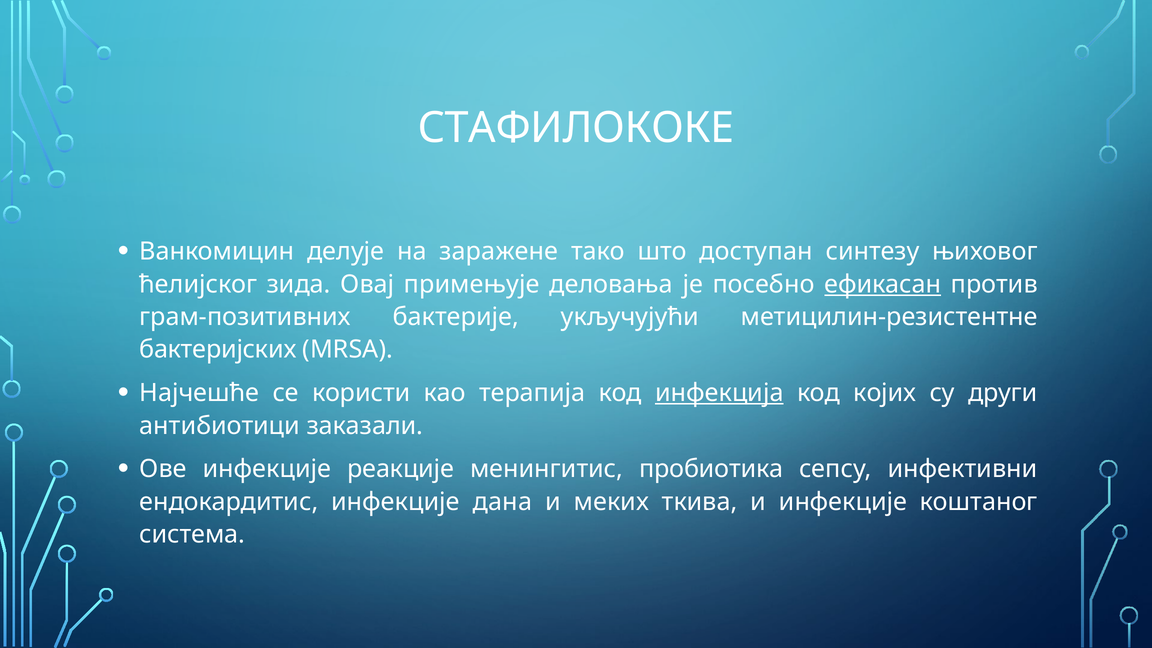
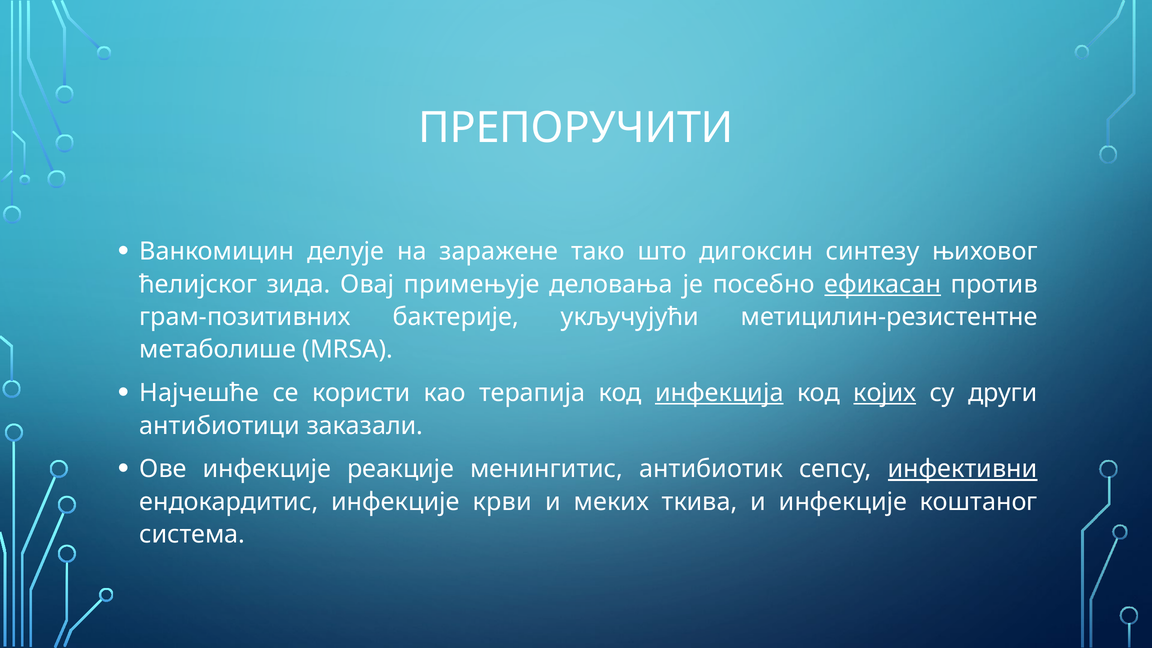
СТАФИЛОКОКЕ: СТАФИЛОКОКЕ -> ПРЕПОРУЧИТИ (576, 128)
доступан: доступан -> дигоксин (756, 252)
бактеријских: бактеријских -> метаболише (218, 350)
којих underline: none -> present (885, 393)
пробиотика: пробиотика -> антибиотик (711, 469)
инфективни underline: none -> present (963, 469)
дана: дана -> крви (502, 502)
